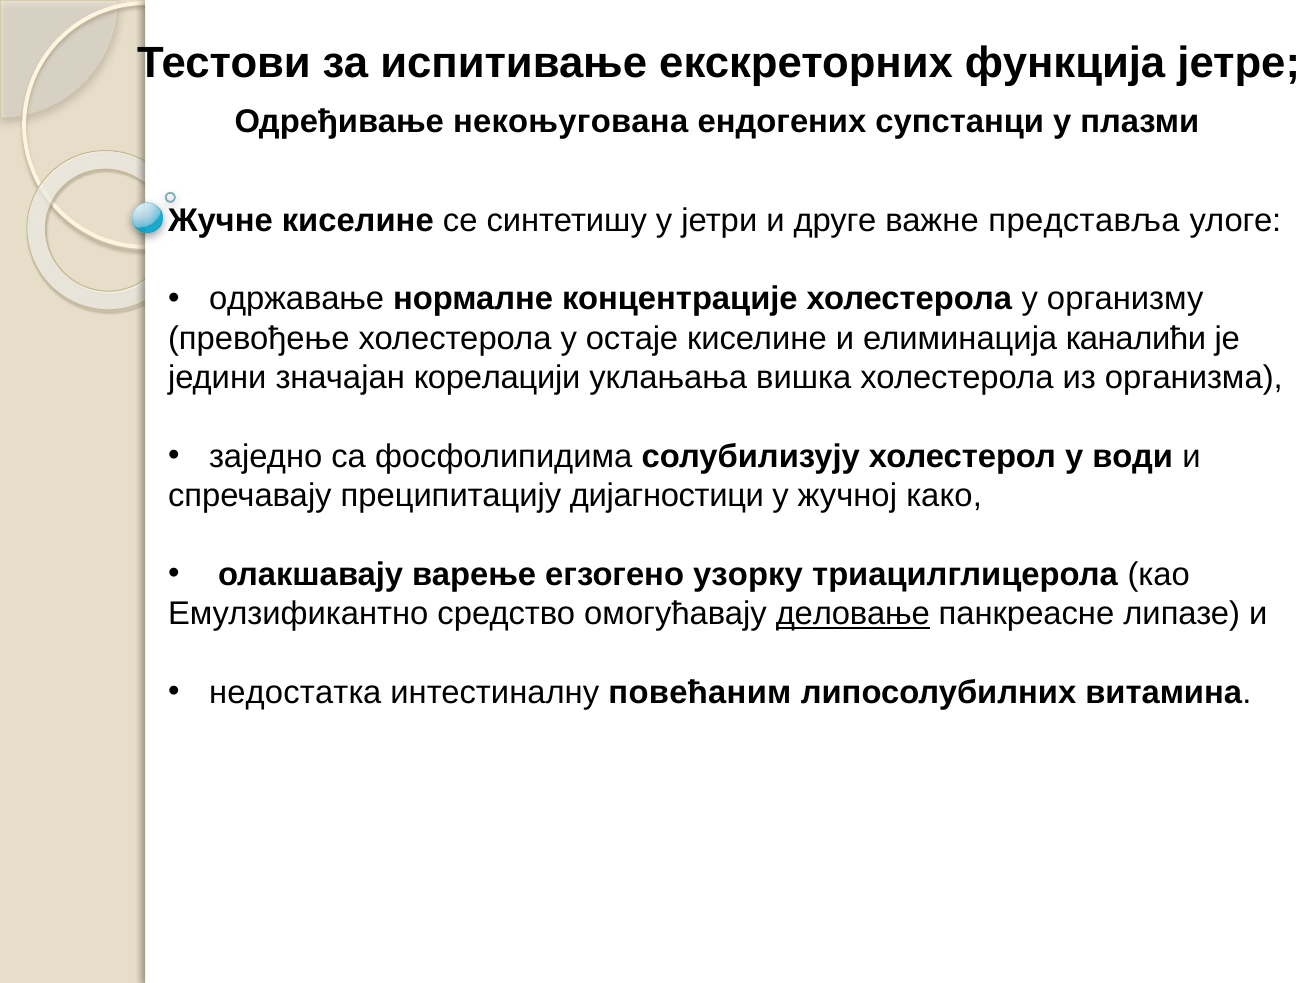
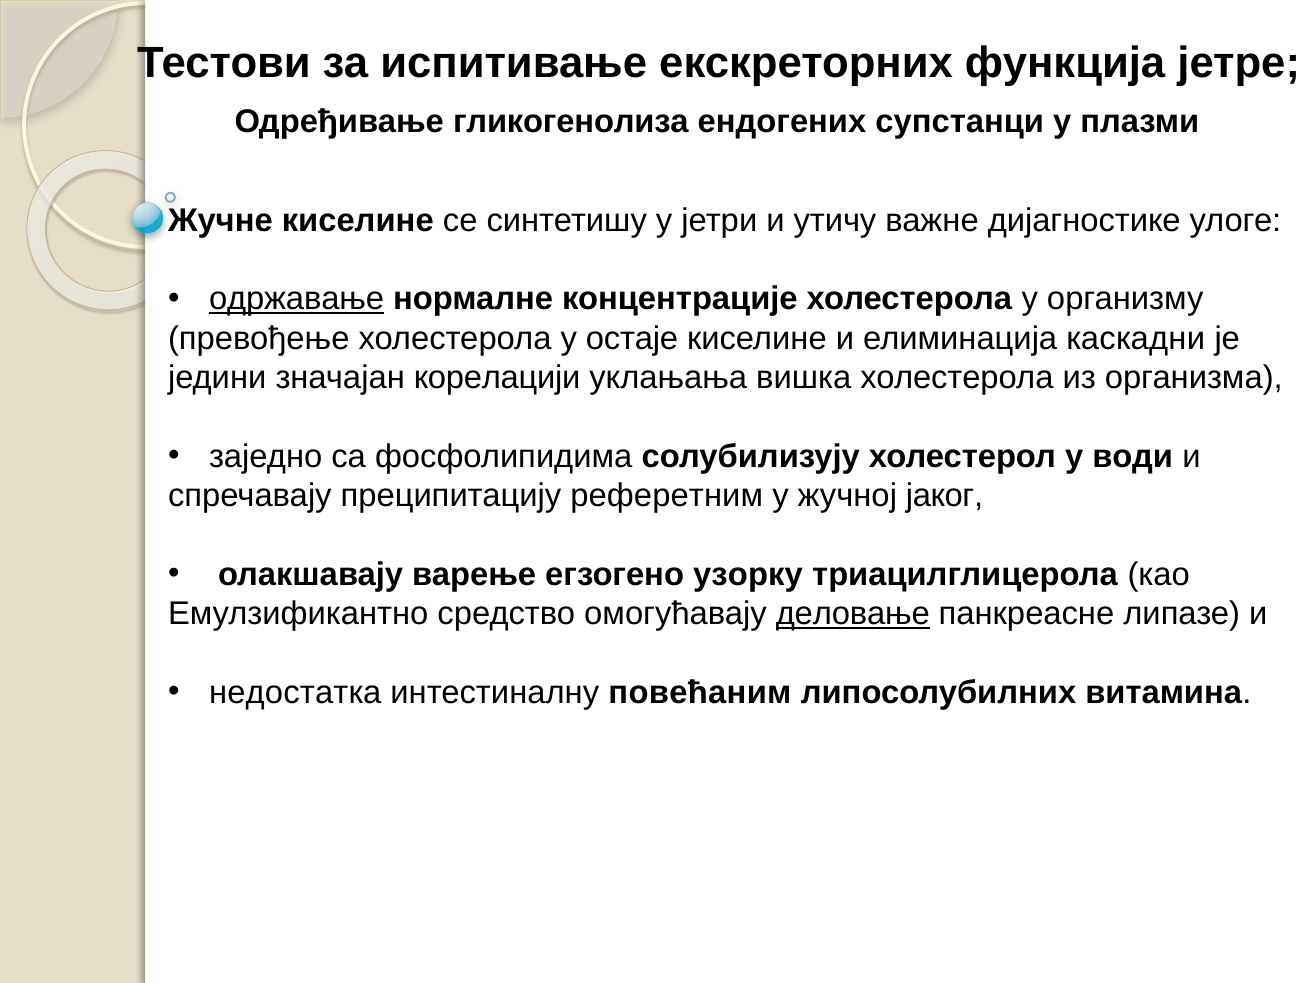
некоњугована: некоњугована -> гликогенолиза (571, 121)
друге: друге -> утичу (835, 220)
представља: представља -> дијагностике (1084, 220)
одржавање underline: none -> present (297, 299)
каналићи: каналићи -> каскадни (1136, 338)
дијагностици: дијагностици -> реферетним (667, 496)
како: како -> јаког (944, 496)
